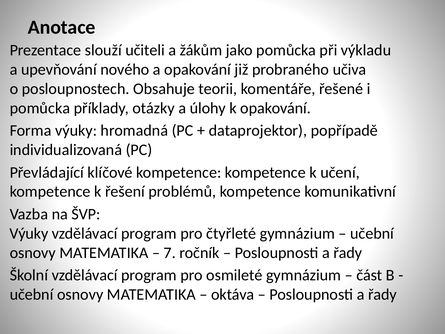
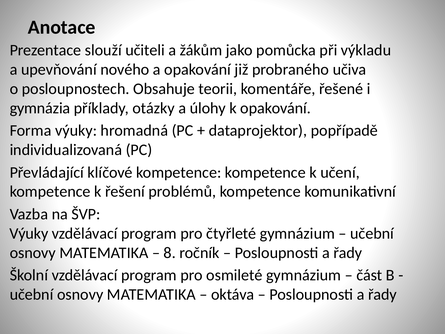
pomůcka: pomůcka -> gymnázia (40, 108)
7: 7 -> 8 (170, 253)
